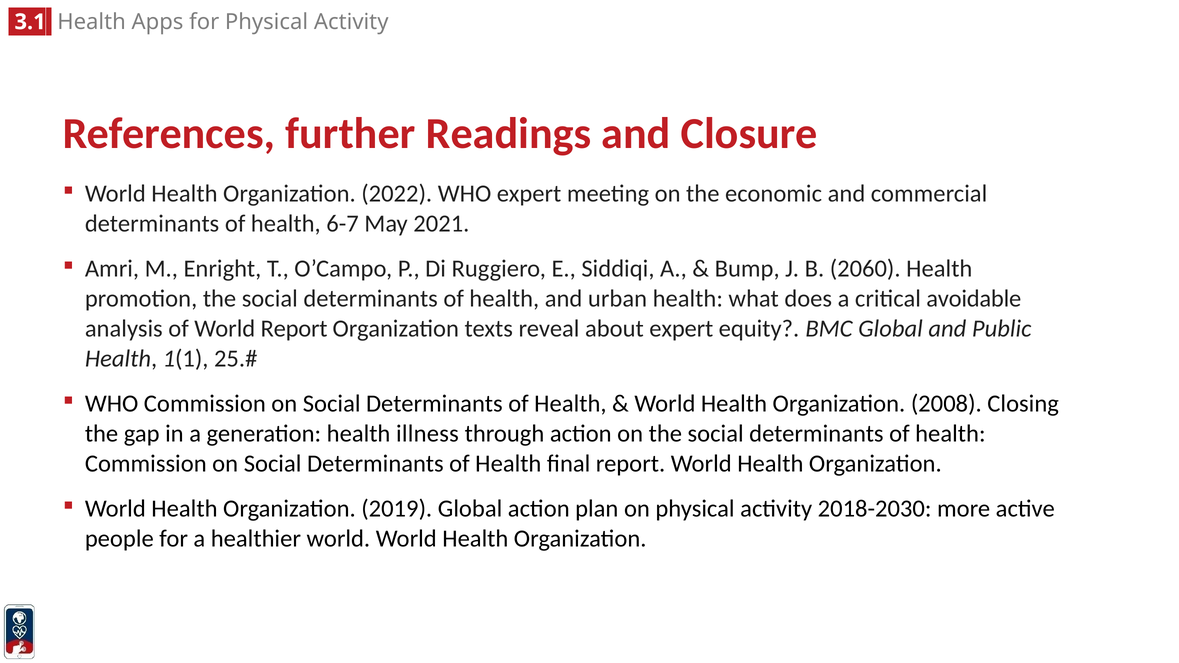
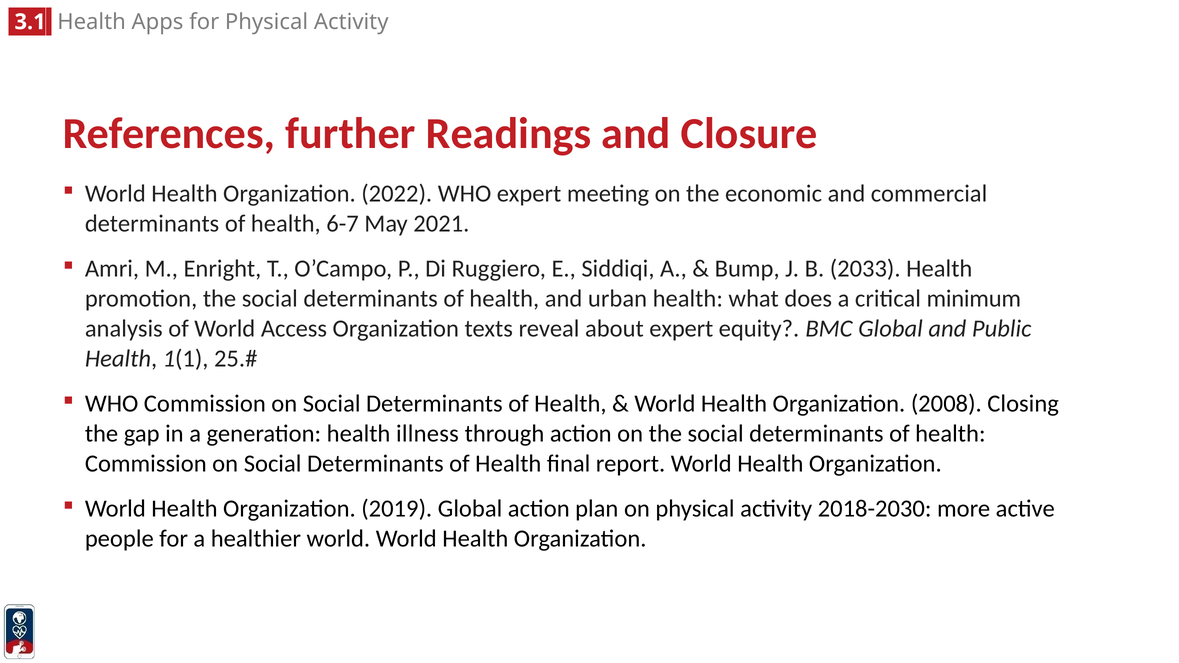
2060: 2060 -> 2033 (865, 269)
avoidable: avoidable -> minimum (974, 299)
World Report: Report -> Access (294, 329)
